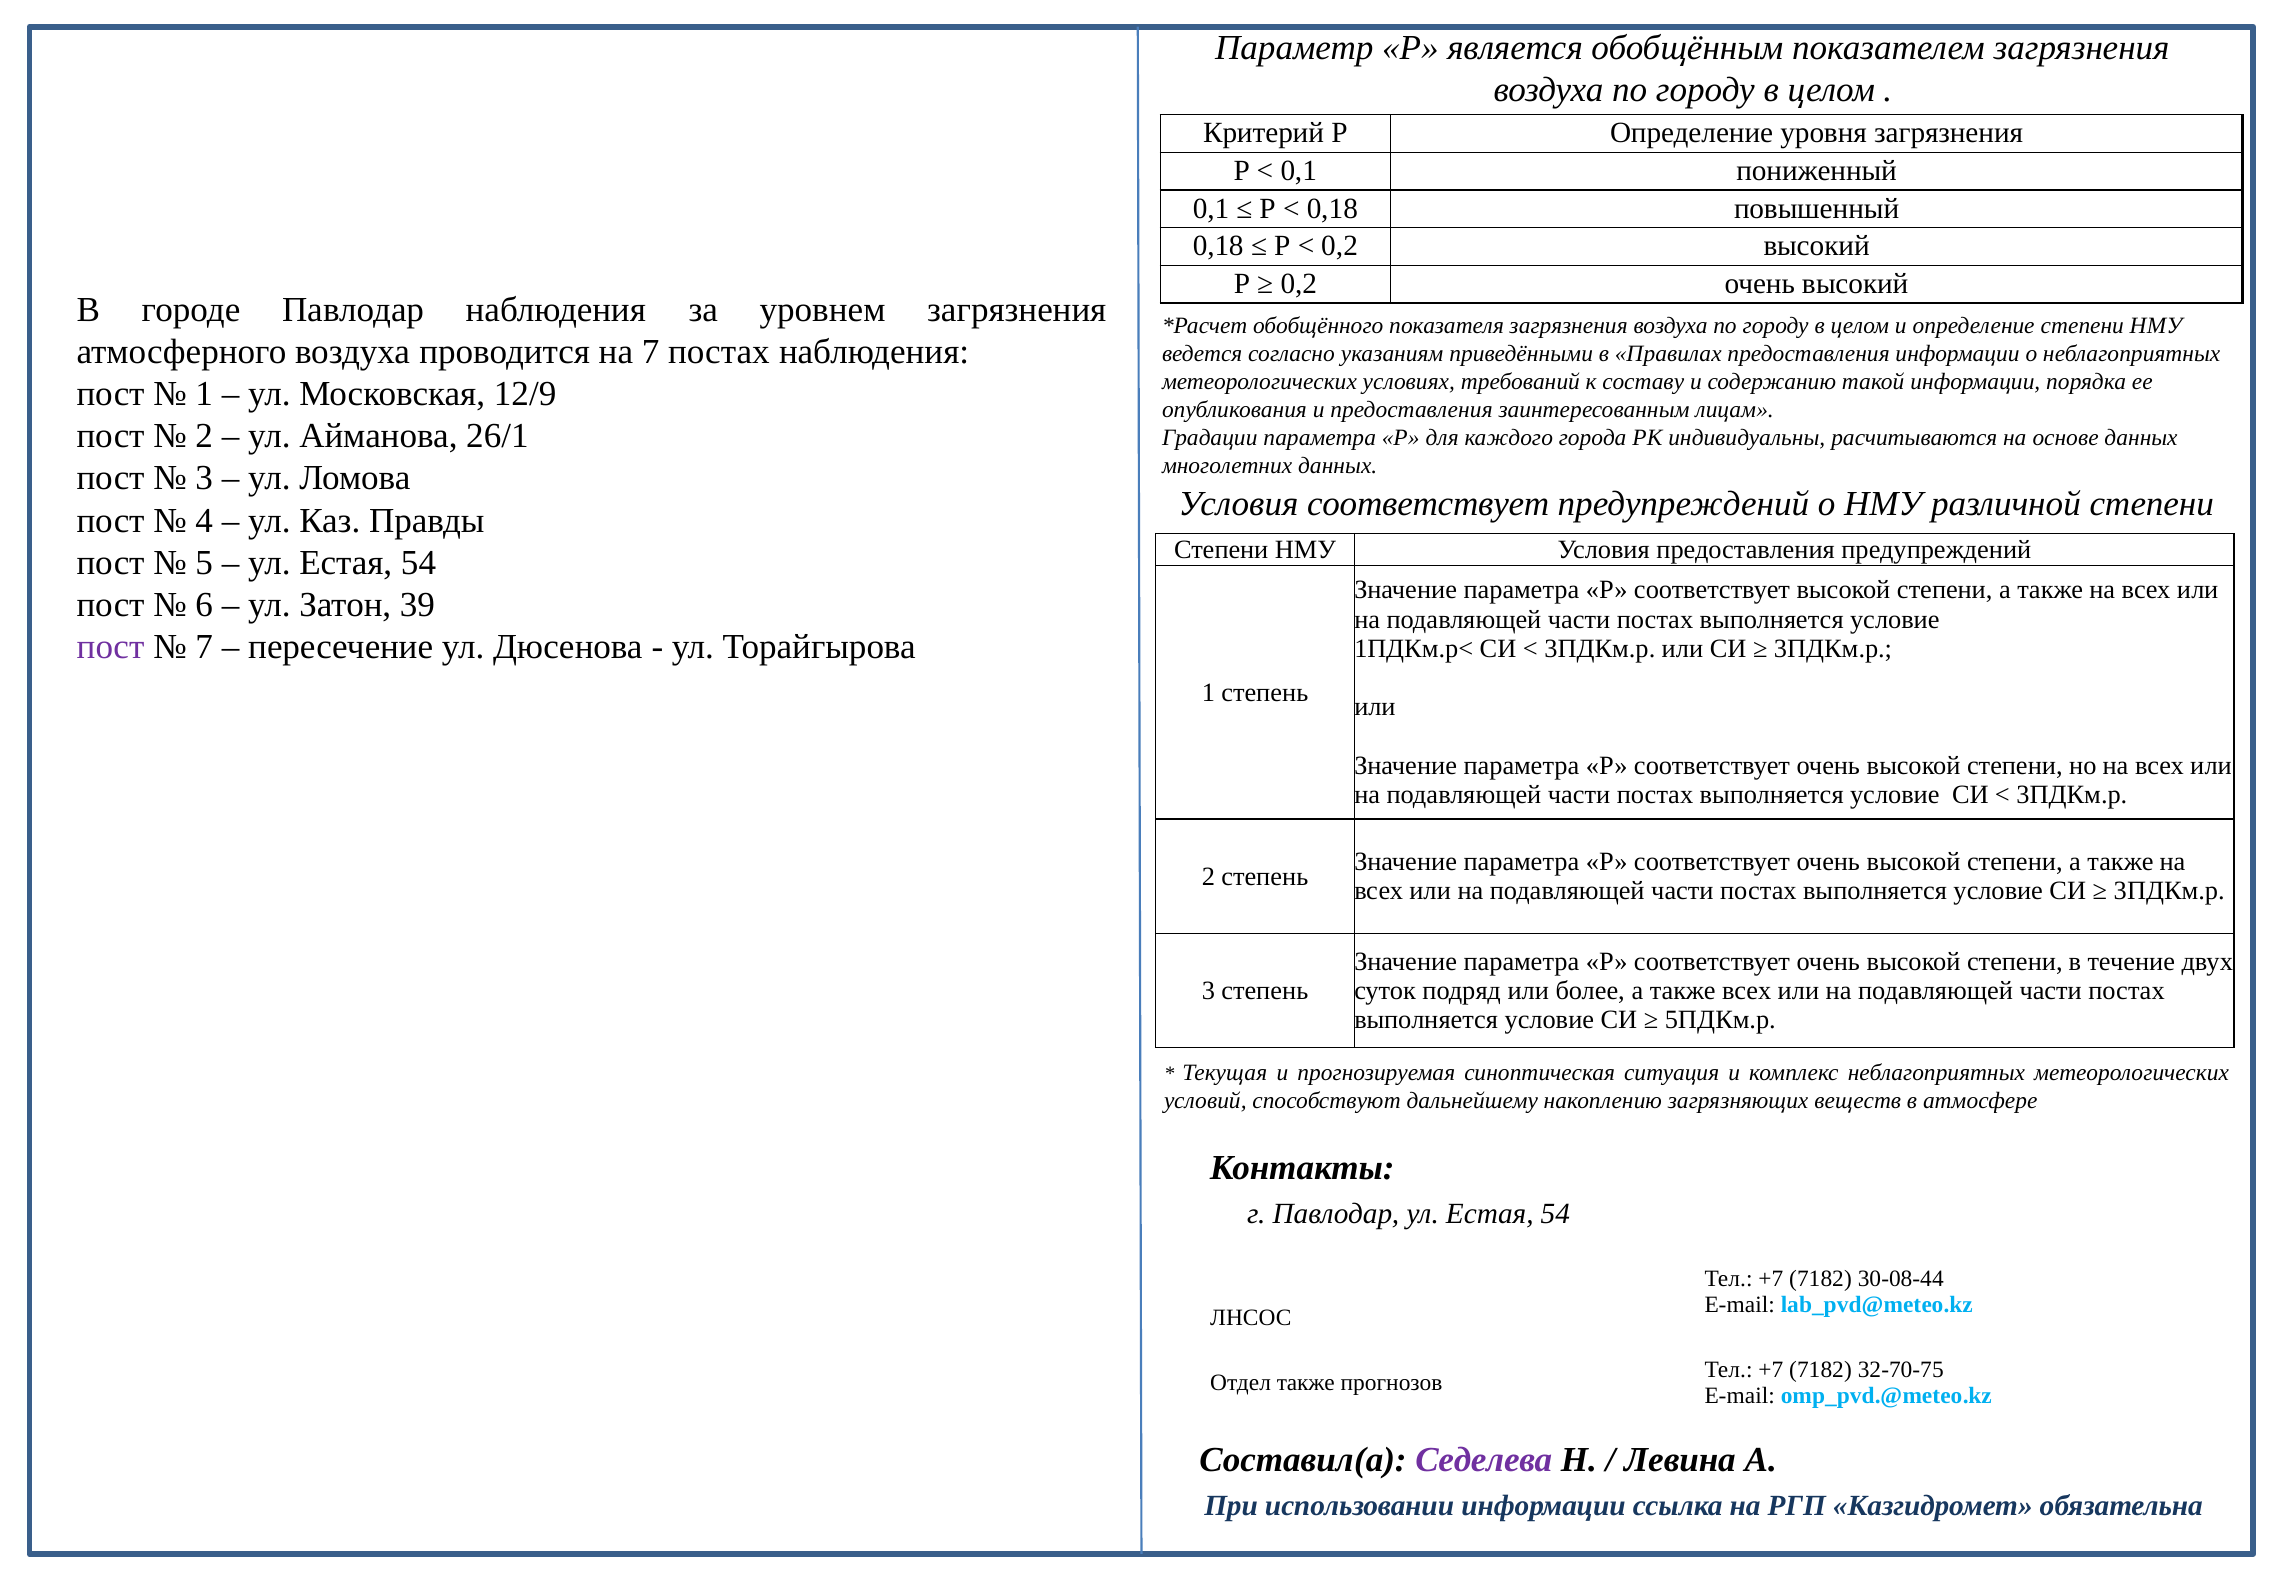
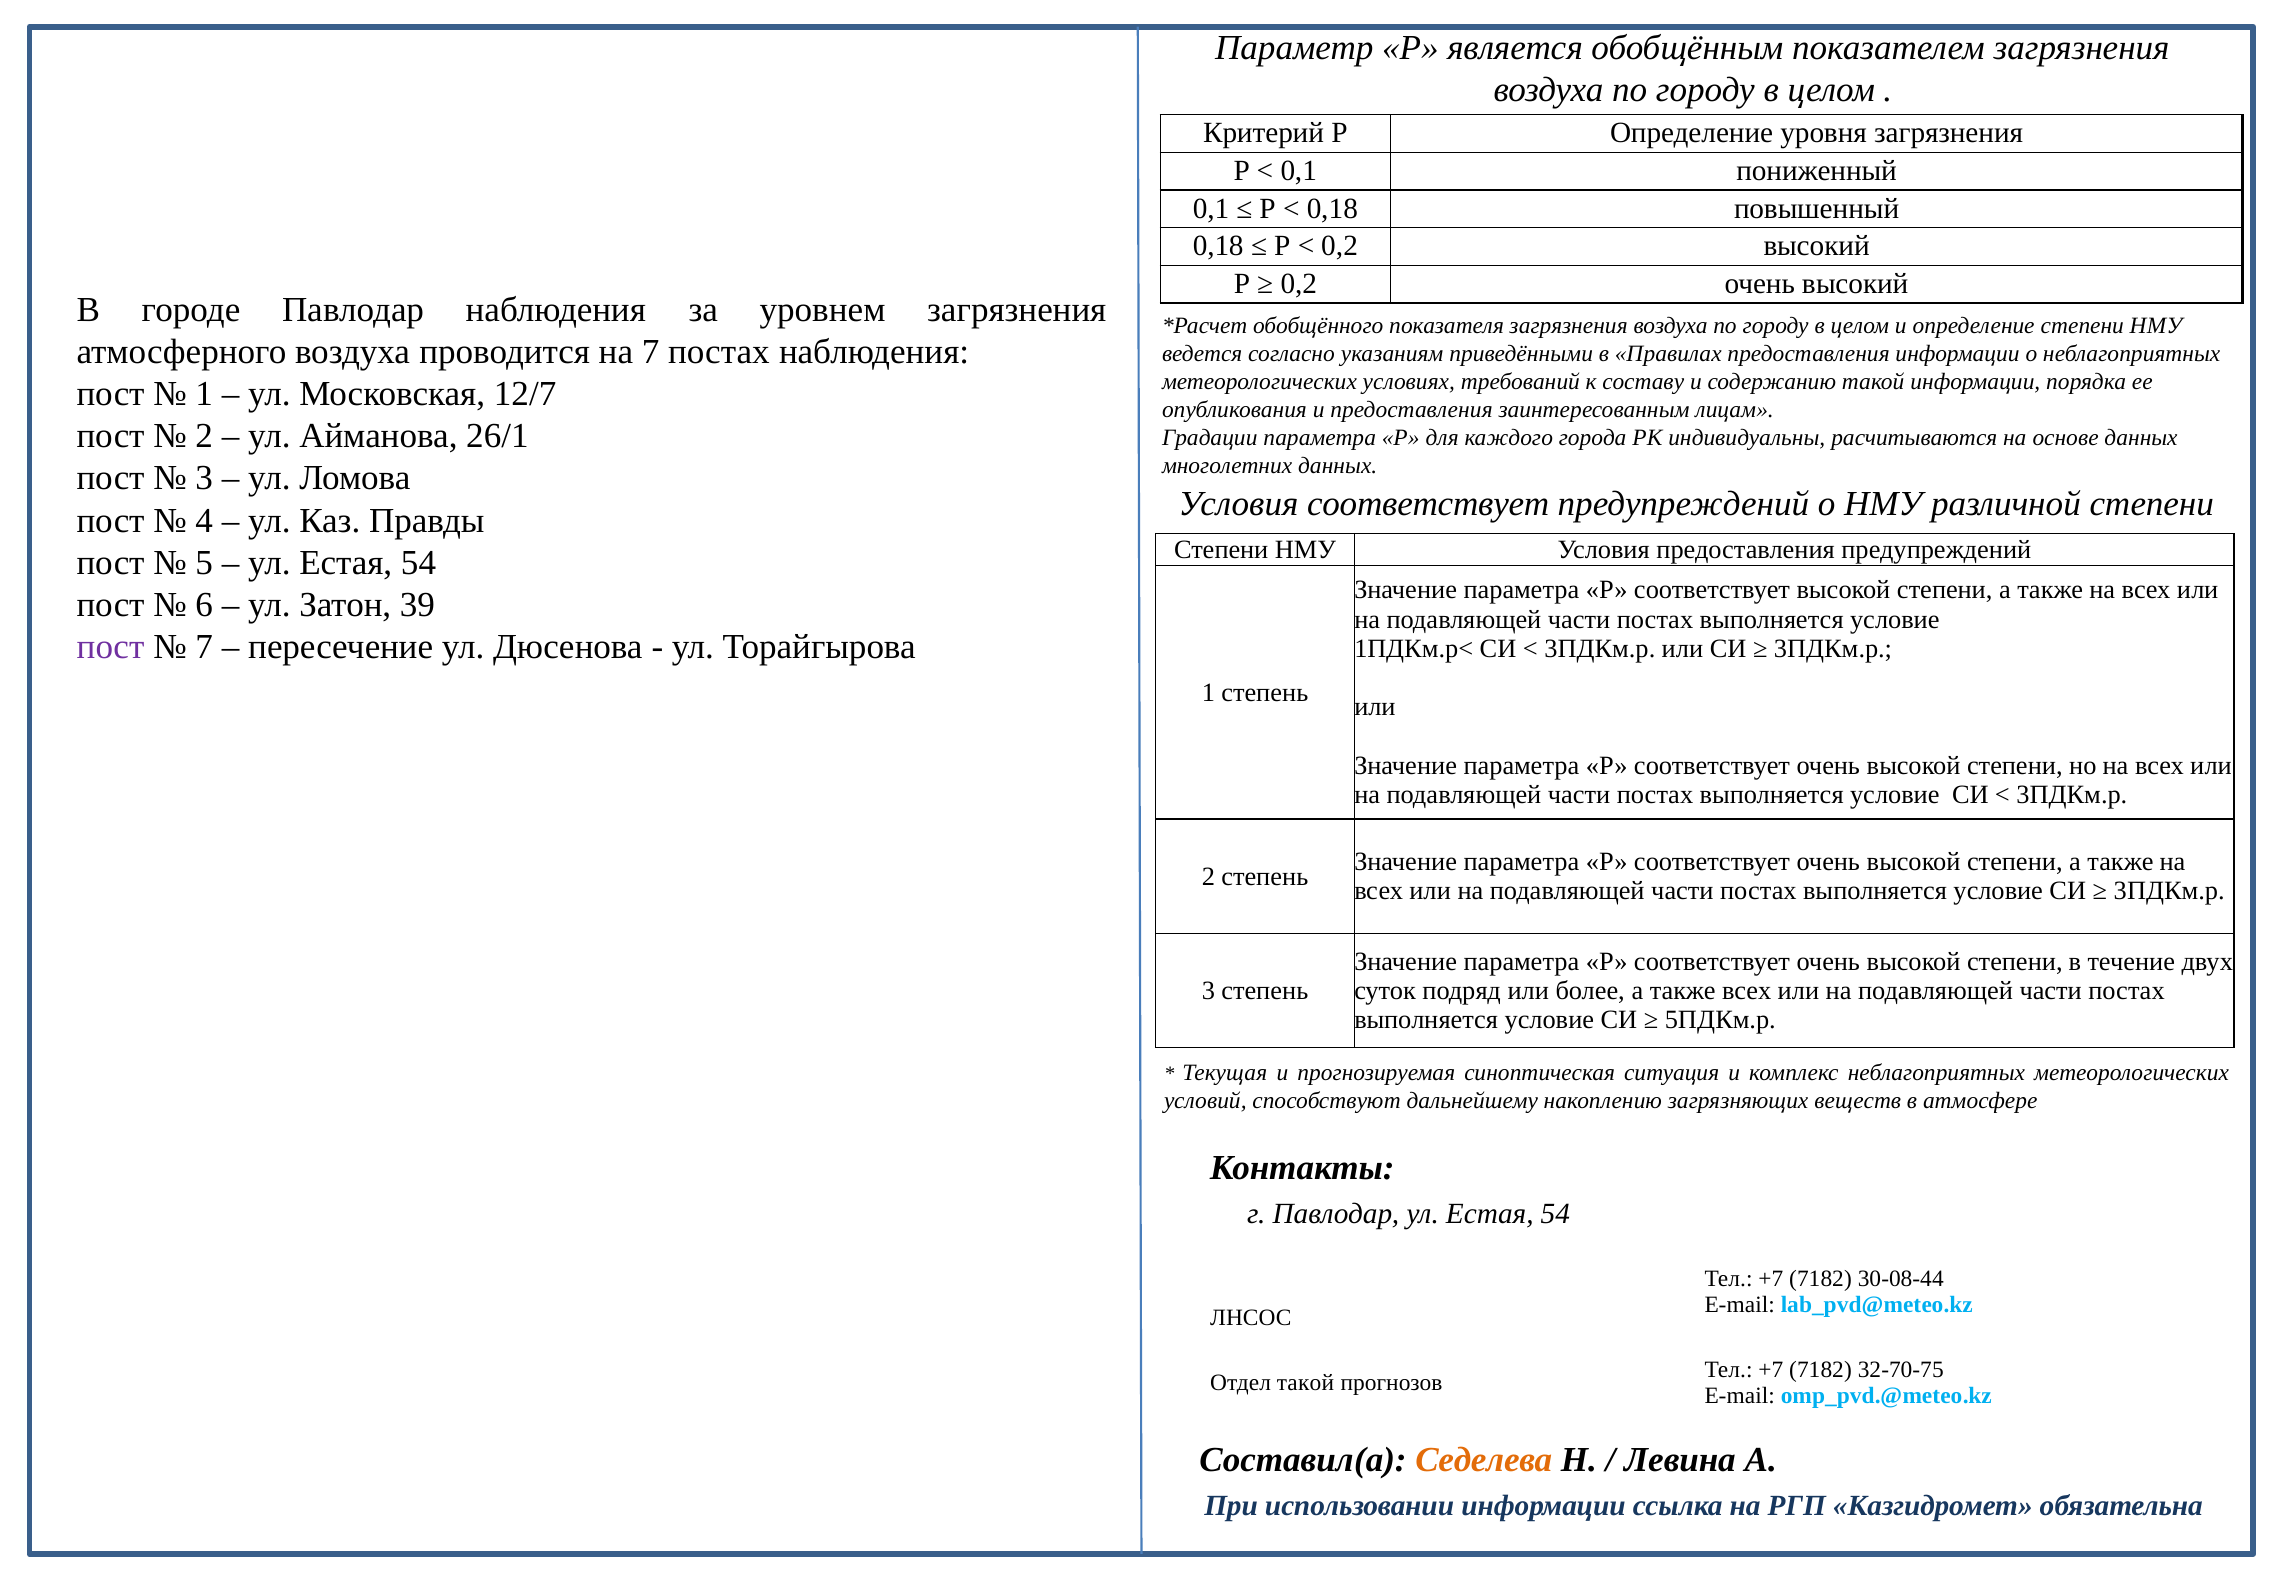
12/9: 12/9 -> 12/7 (525, 394)
Отдел также: также -> такой (1306, 1382)
Седелева colour: purple -> orange (1484, 1459)
